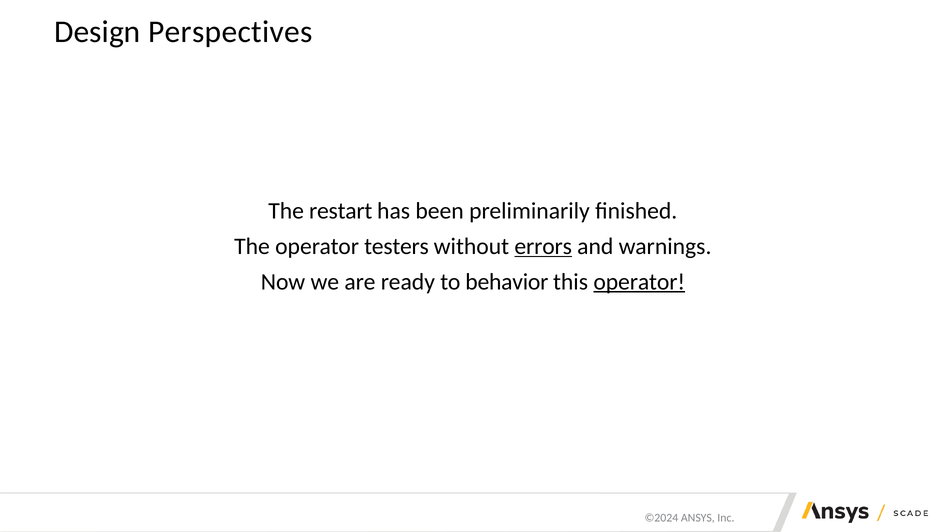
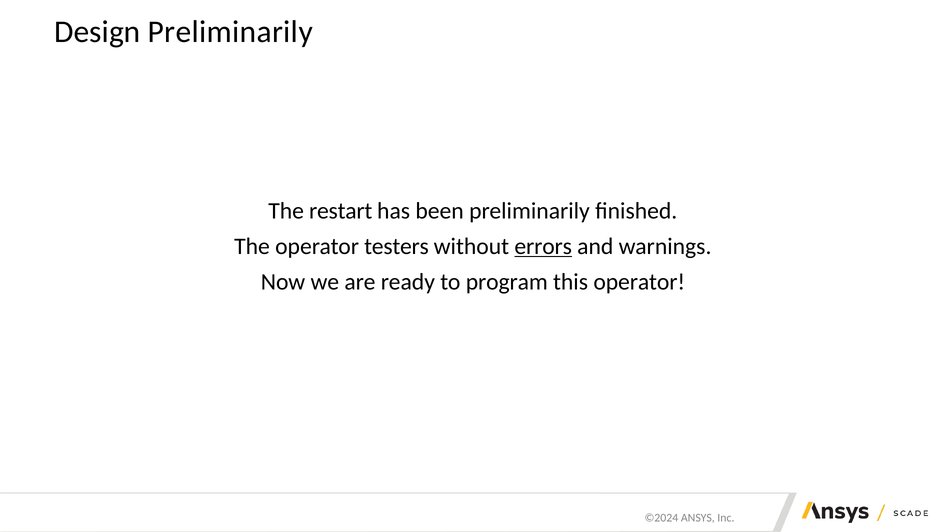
Design Perspectives: Perspectives -> Preliminarily (230, 32)
behavior: behavior -> program (507, 282)
operator underline: present -> none (639, 282)
